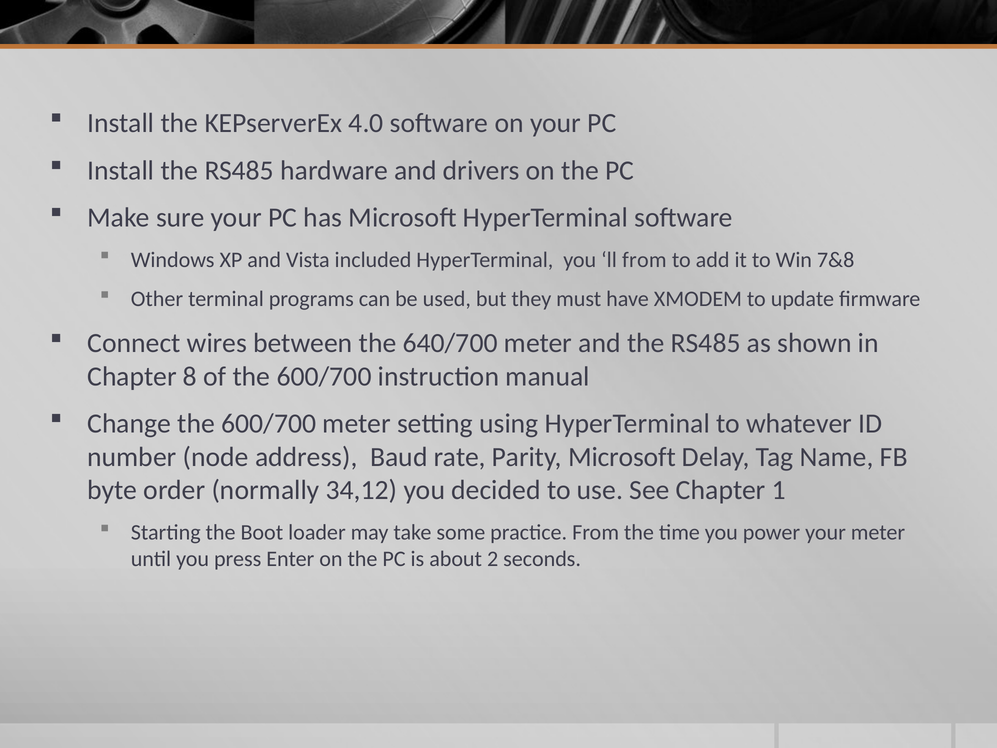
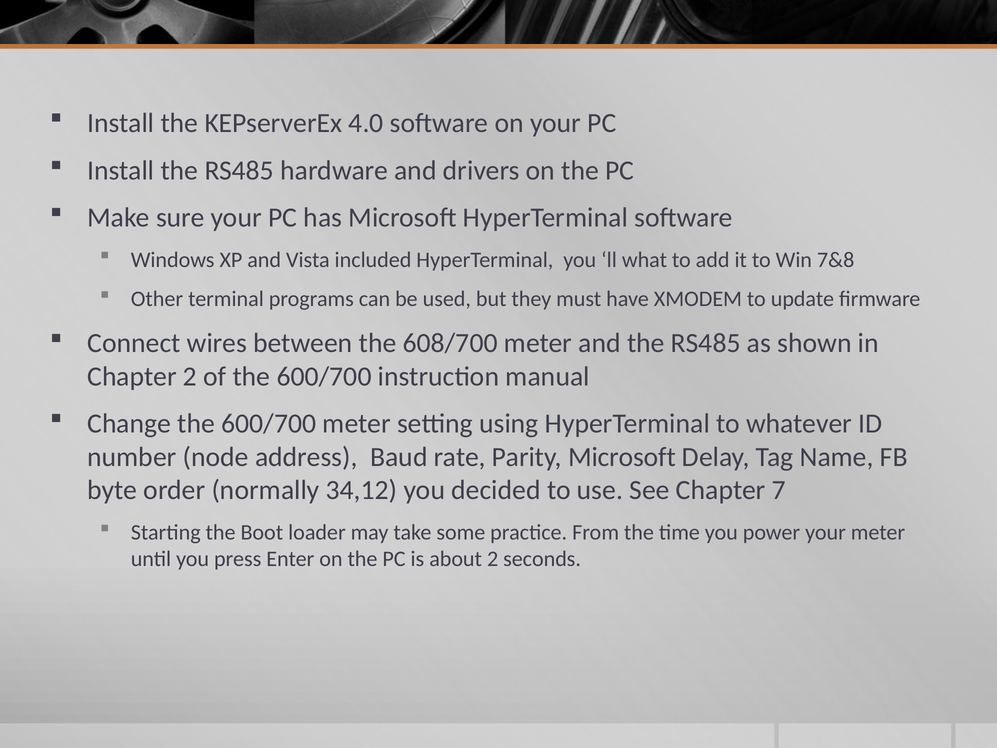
ll from: from -> what (644, 260)
640/700: 640/700 -> 608/700 (450, 343)
Chapter 8: 8 -> 2 (190, 376)
1: 1 -> 7 (779, 490)
